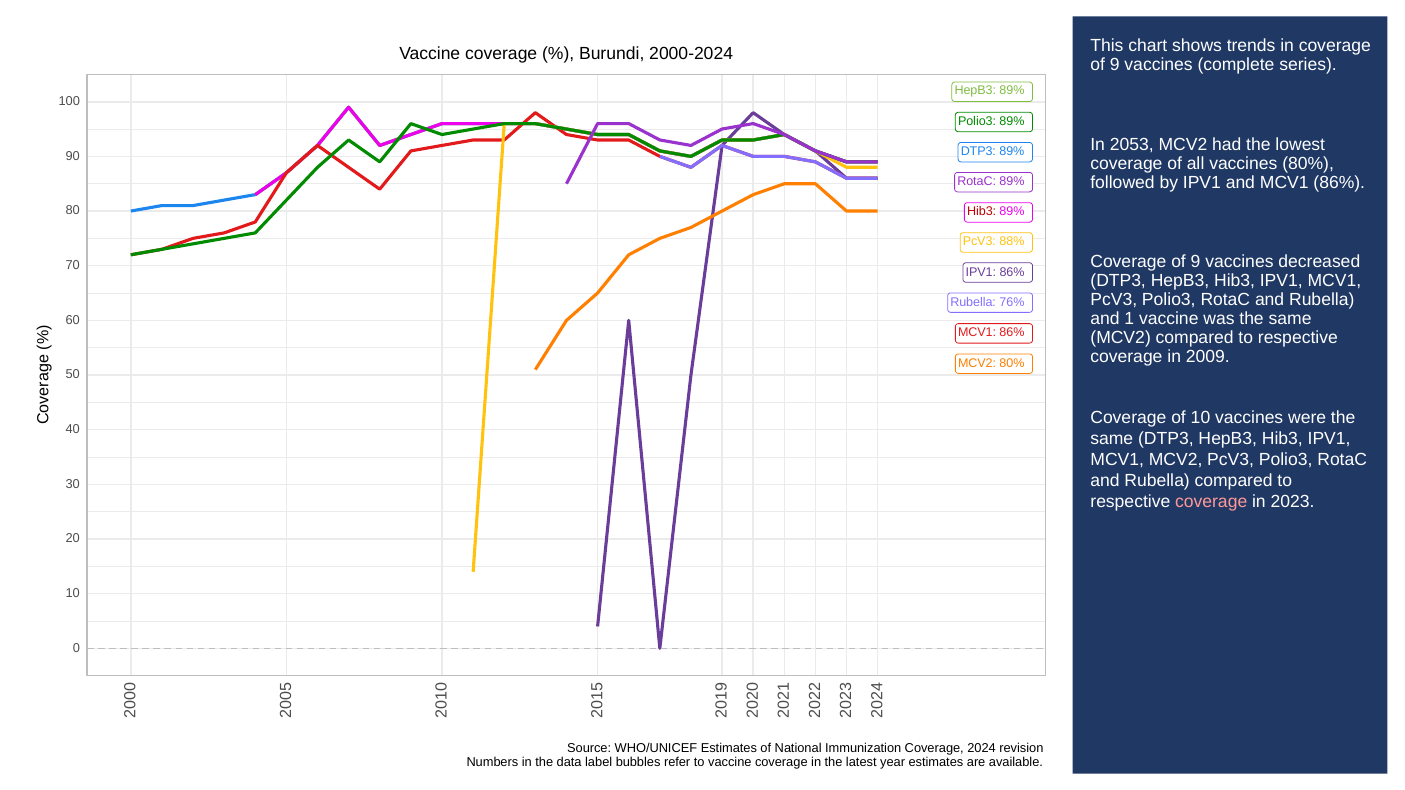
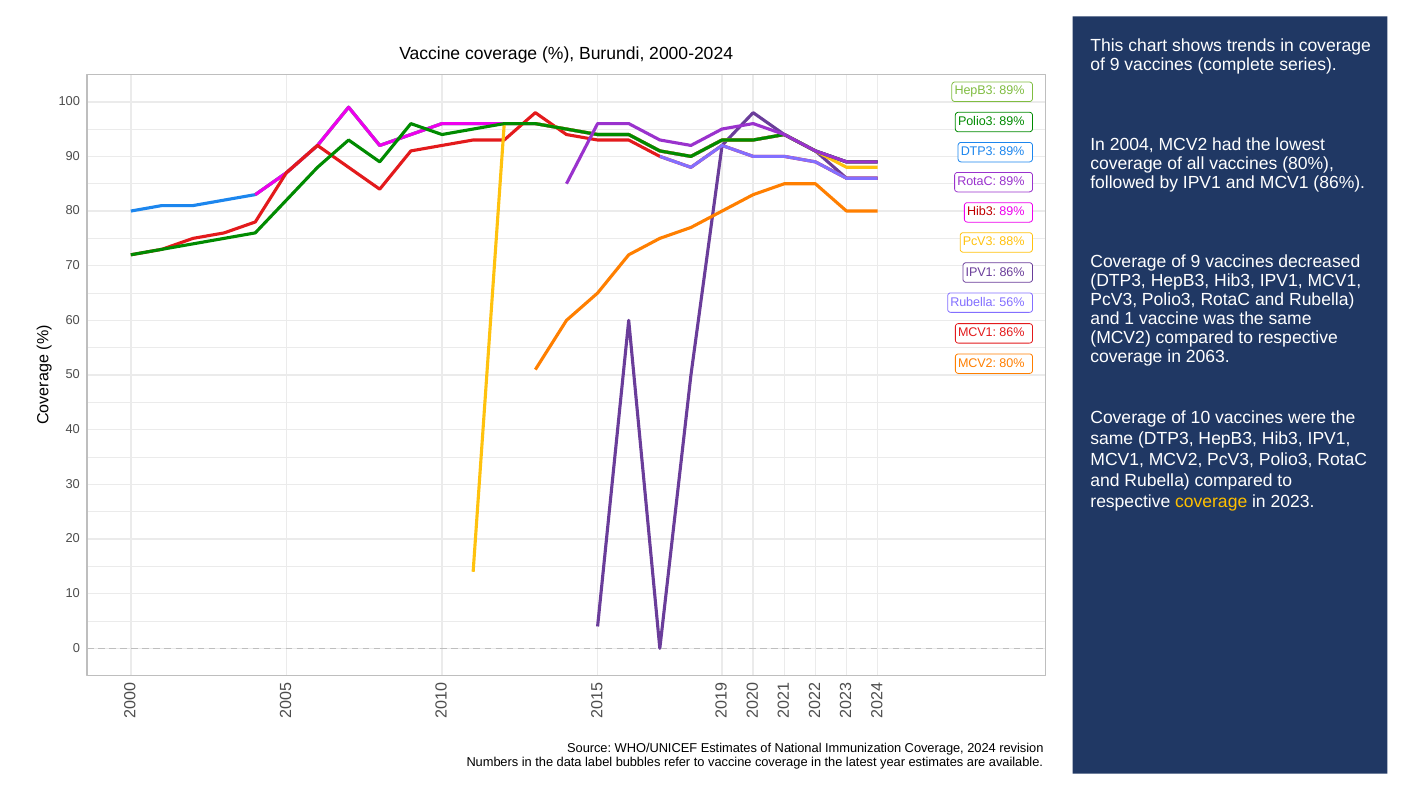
2053: 2053 -> 2004 (1132, 145)
76%: 76% -> 56% (1012, 302)
2009: 2009 -> 2063 (1208, 357)
coverage colour: pink -> yellow (1211, 502)
